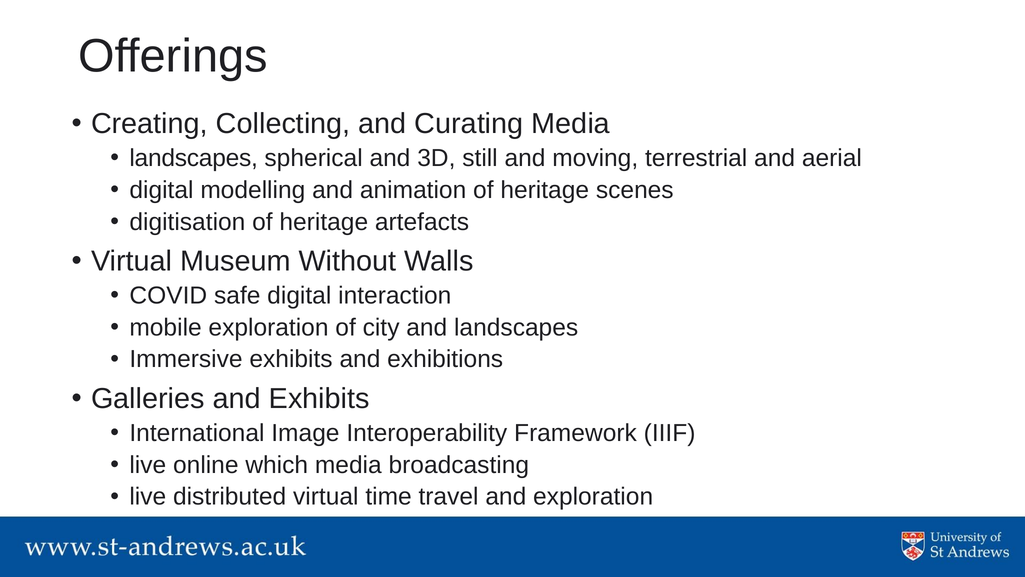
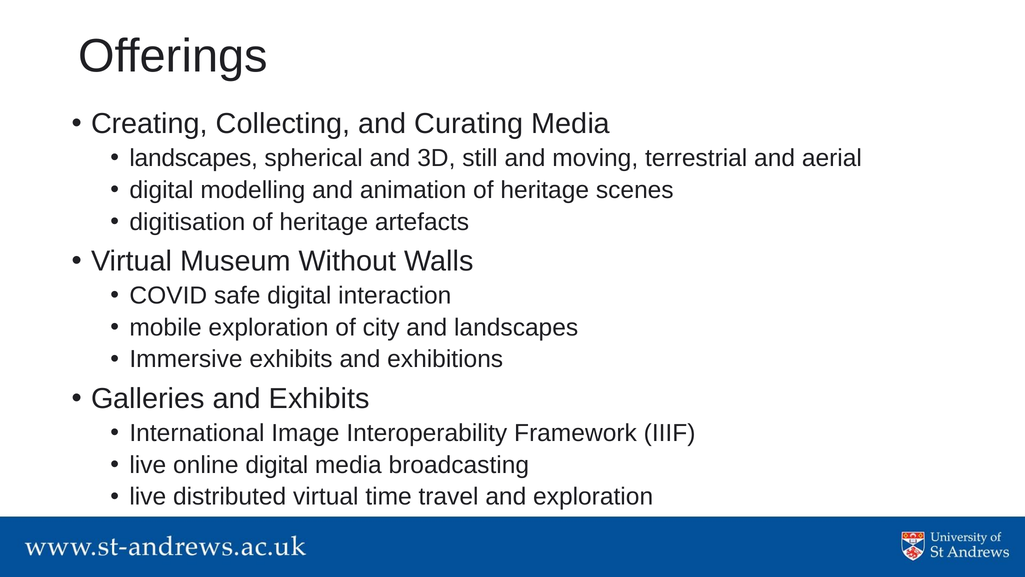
online which: which -> digital (277, 465)
